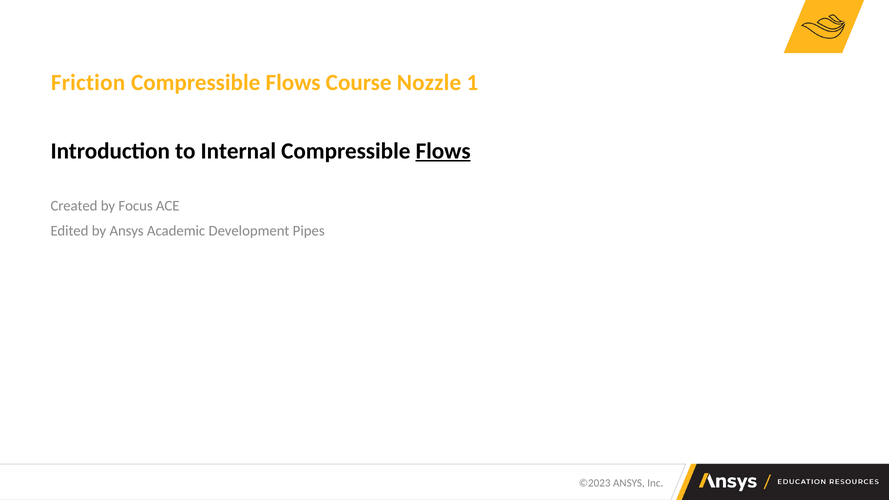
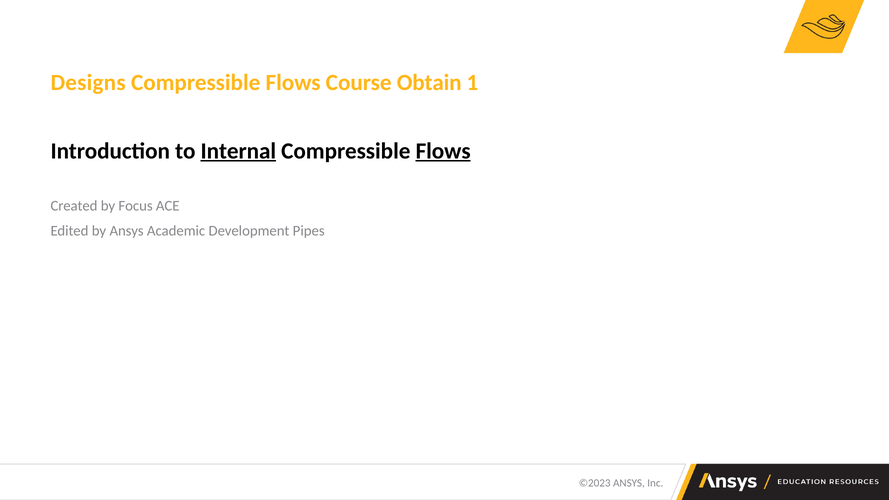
Friction: Friction -> Designs (88, 82)
Nozzle: Nozzle -> Obtain (429, 82)
Internal underline: none -> present (238, 151)
